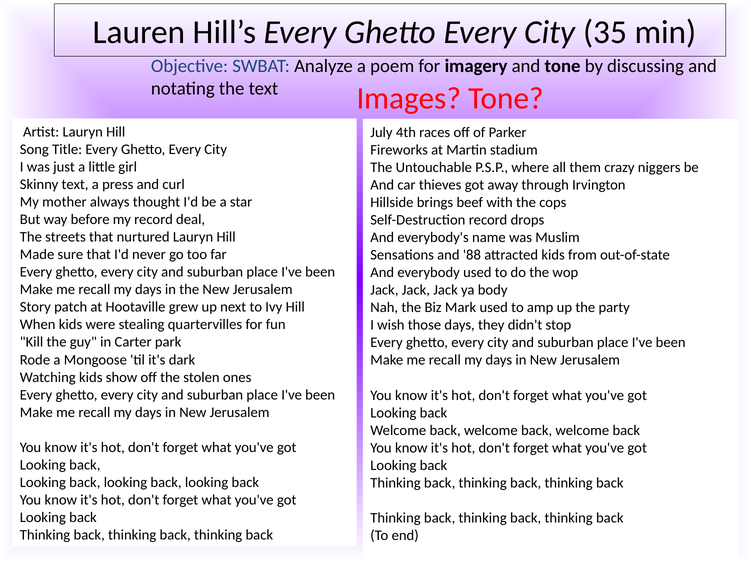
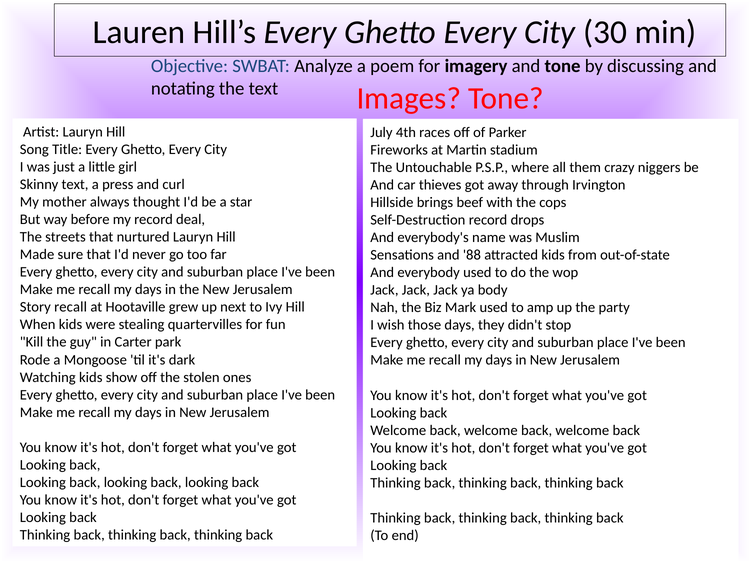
35: 35 -> 30 (605, 32)
Story patch: patch -> recall (71, 307)
